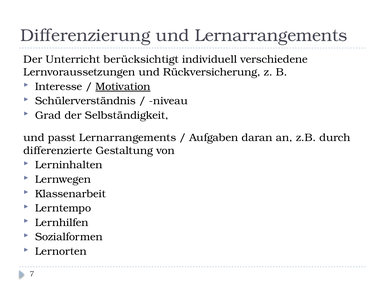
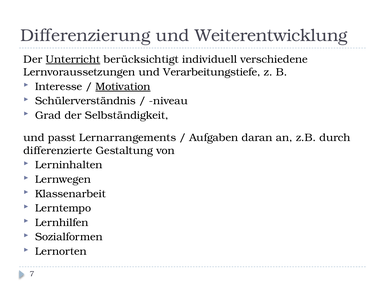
und Lernarrangements: Lernarrangements -> Weiterentwicklung (271, 36)
Unterricht underline: none -> present (73, 59)
Rückversicherung: Rückversicherung -> Verarbeitungstiefe (212, 72)
